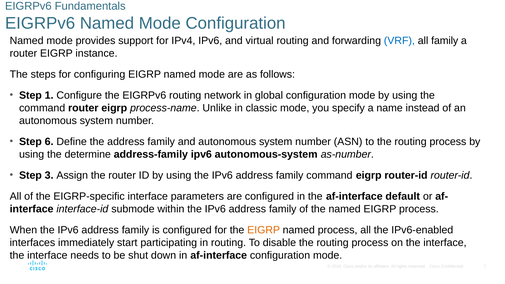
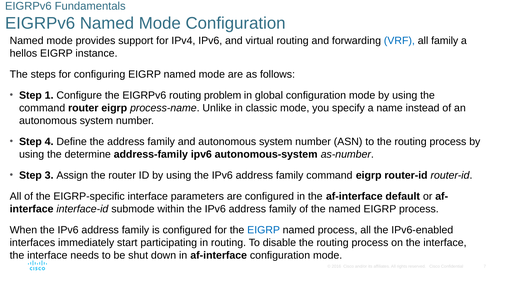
router: router -> hellos (23, 53)
network: network -> problem (223, 95)
6: 6 -> 4 (49, 142)
EIGRP colour: orange -> blue (264, 230)
